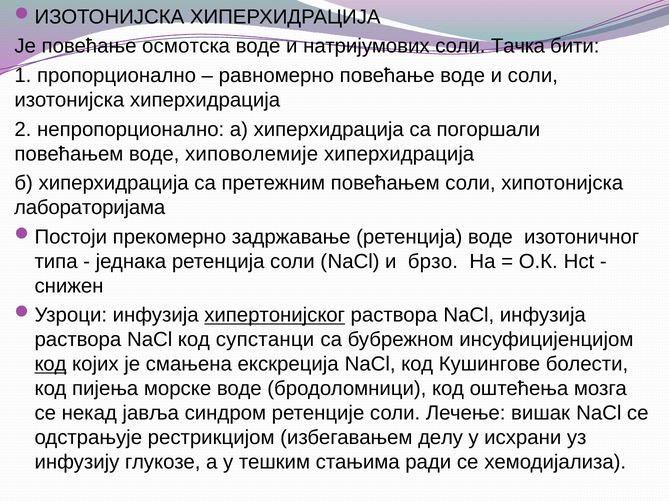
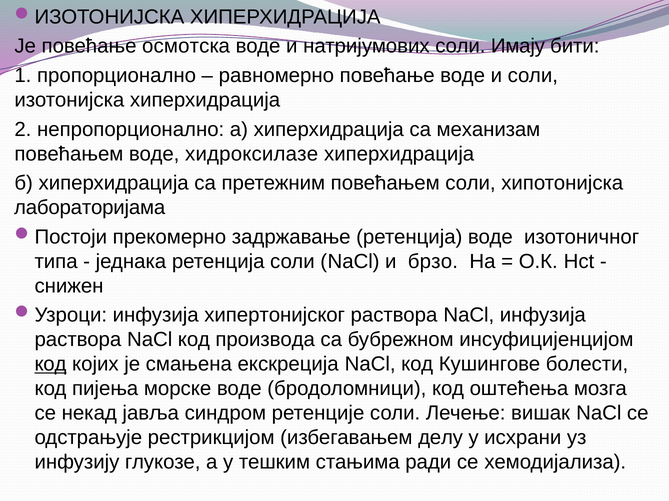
Тачка: Тачка -> Имају (518, 46)
погоршали: погоршали -> механизам (488, 130)
хиповолемије: хиповолемије -> хидроксилазе (252, 154)
хипертонијског underline: present -> none (275, 316)
супстанци: супстанци -> производа (265, 340)
